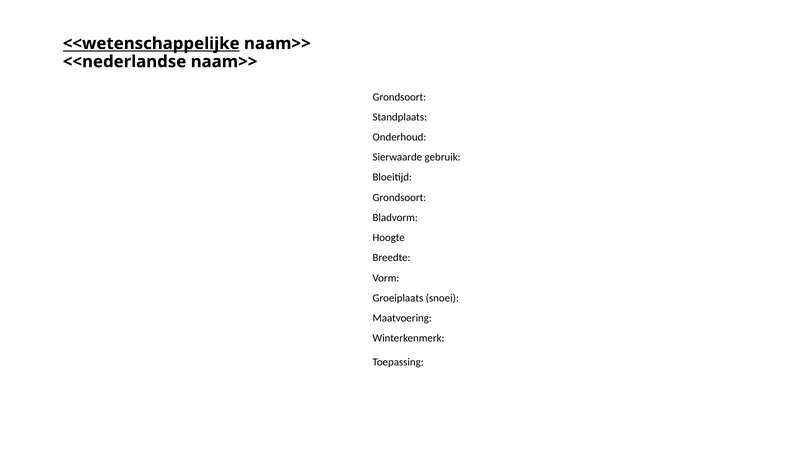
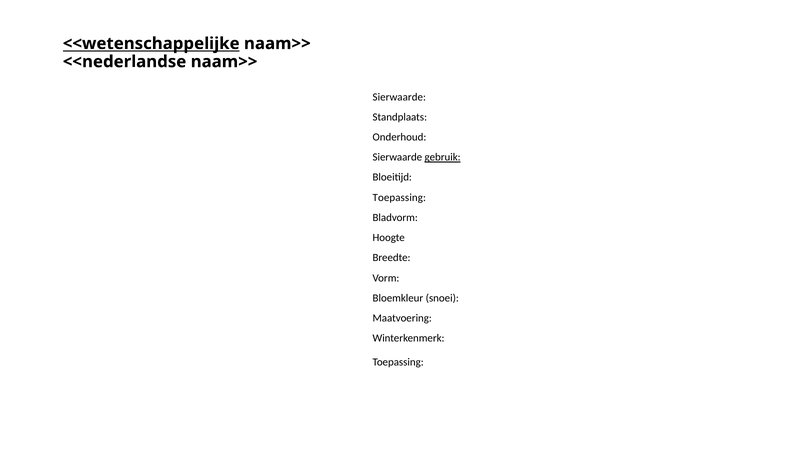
Grondsoort: Grondsoort -> Sierwaarde (399, 97)
gebruik underline: none -> present (443, 157)
Grondsoort: Grondsoort -> Toepassing (399, 198)
Groeiplaats: Groeiplaats -> Bloemkleur (398, 298)
